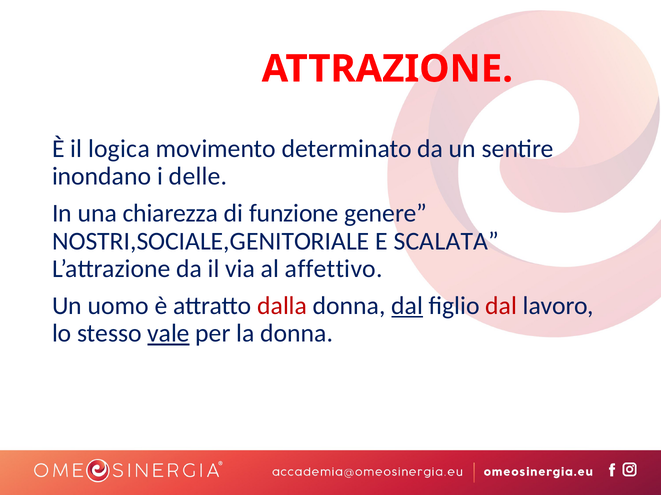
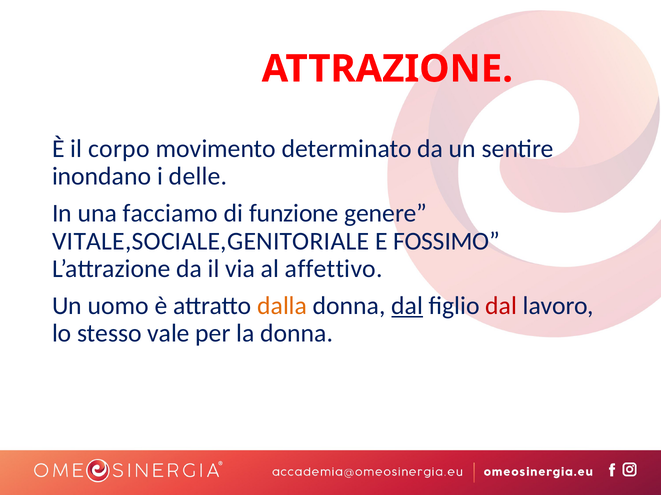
logica: logica -> corpo (119, 149)
chiarezza: chiarezza -> facciamo (170, 214)
NOSTRI,SOCIALE,GENITORIALE: NOSTRI,SOCIALE,GENITORIALE -> VITALE,SOCIALE,GENITORIALE (211, 241)
SCALATA: SCALATA -> FOSSIMO (447, 241)
dalla colour: red -> orange (282, 306)
vale underline: present -> none (169, 334)
